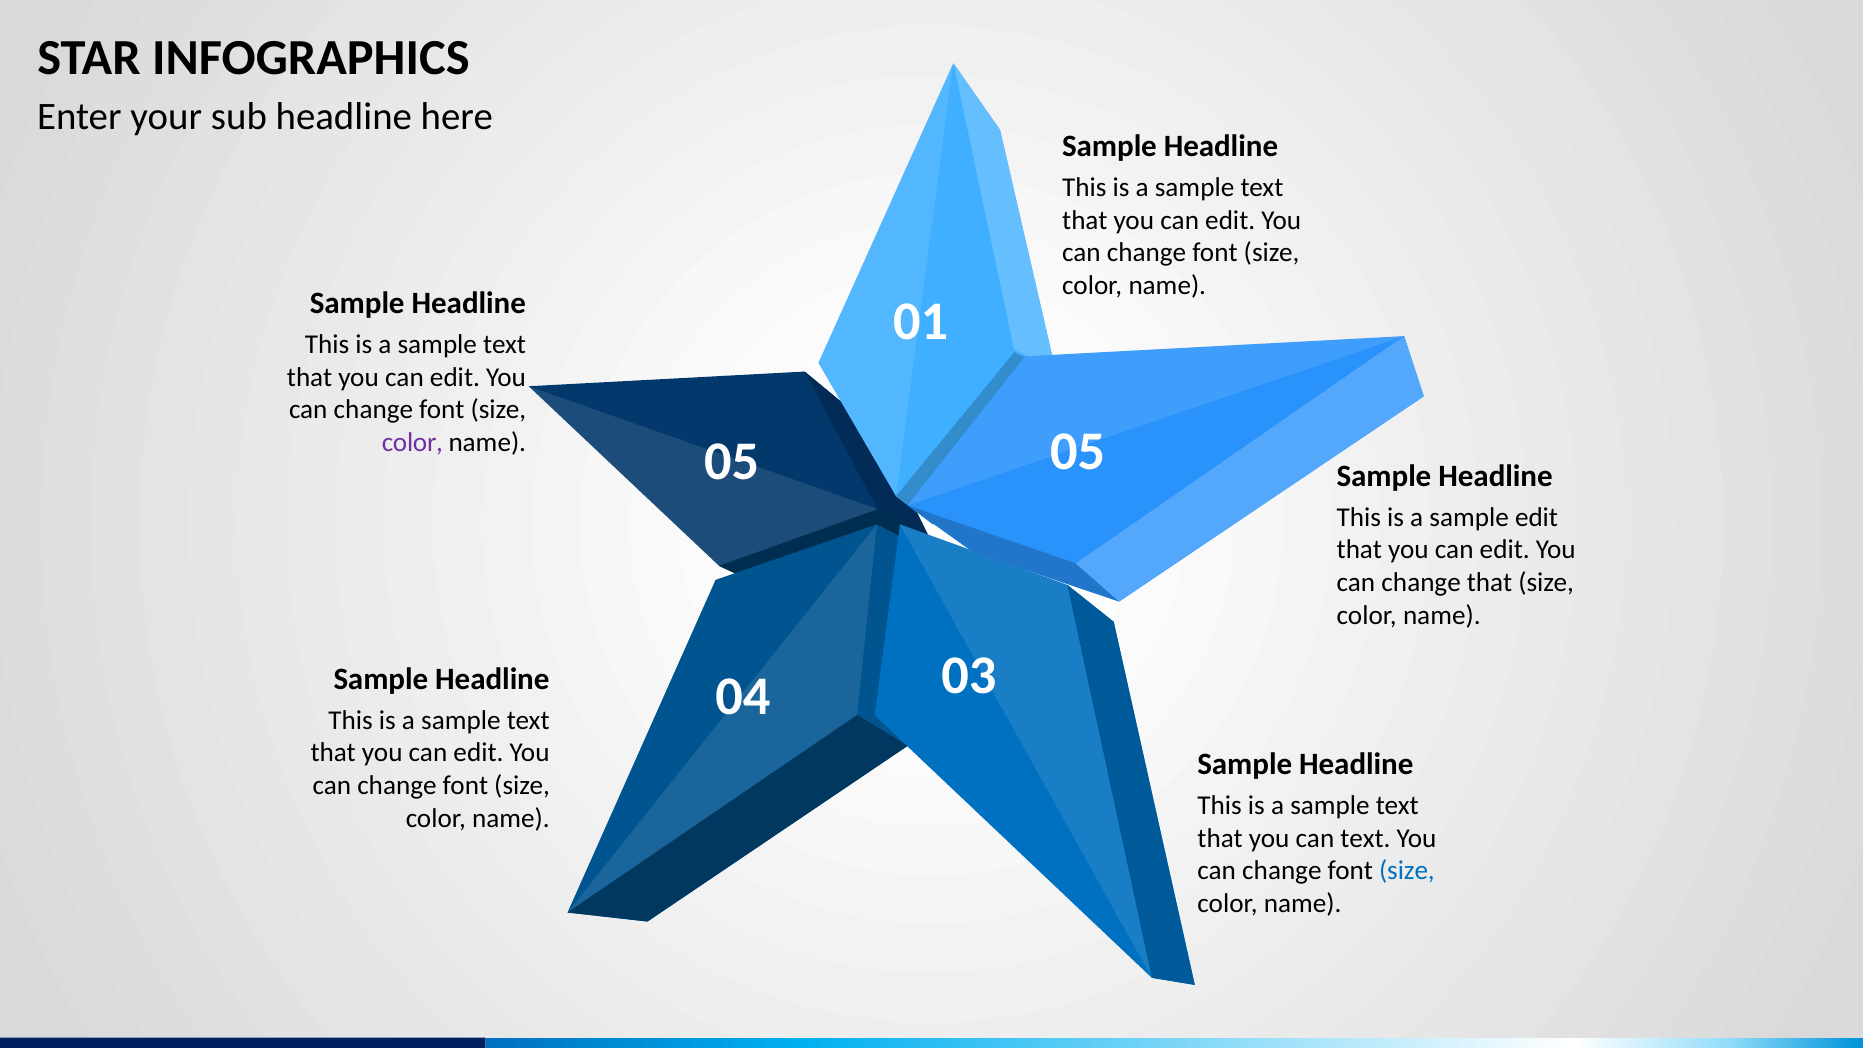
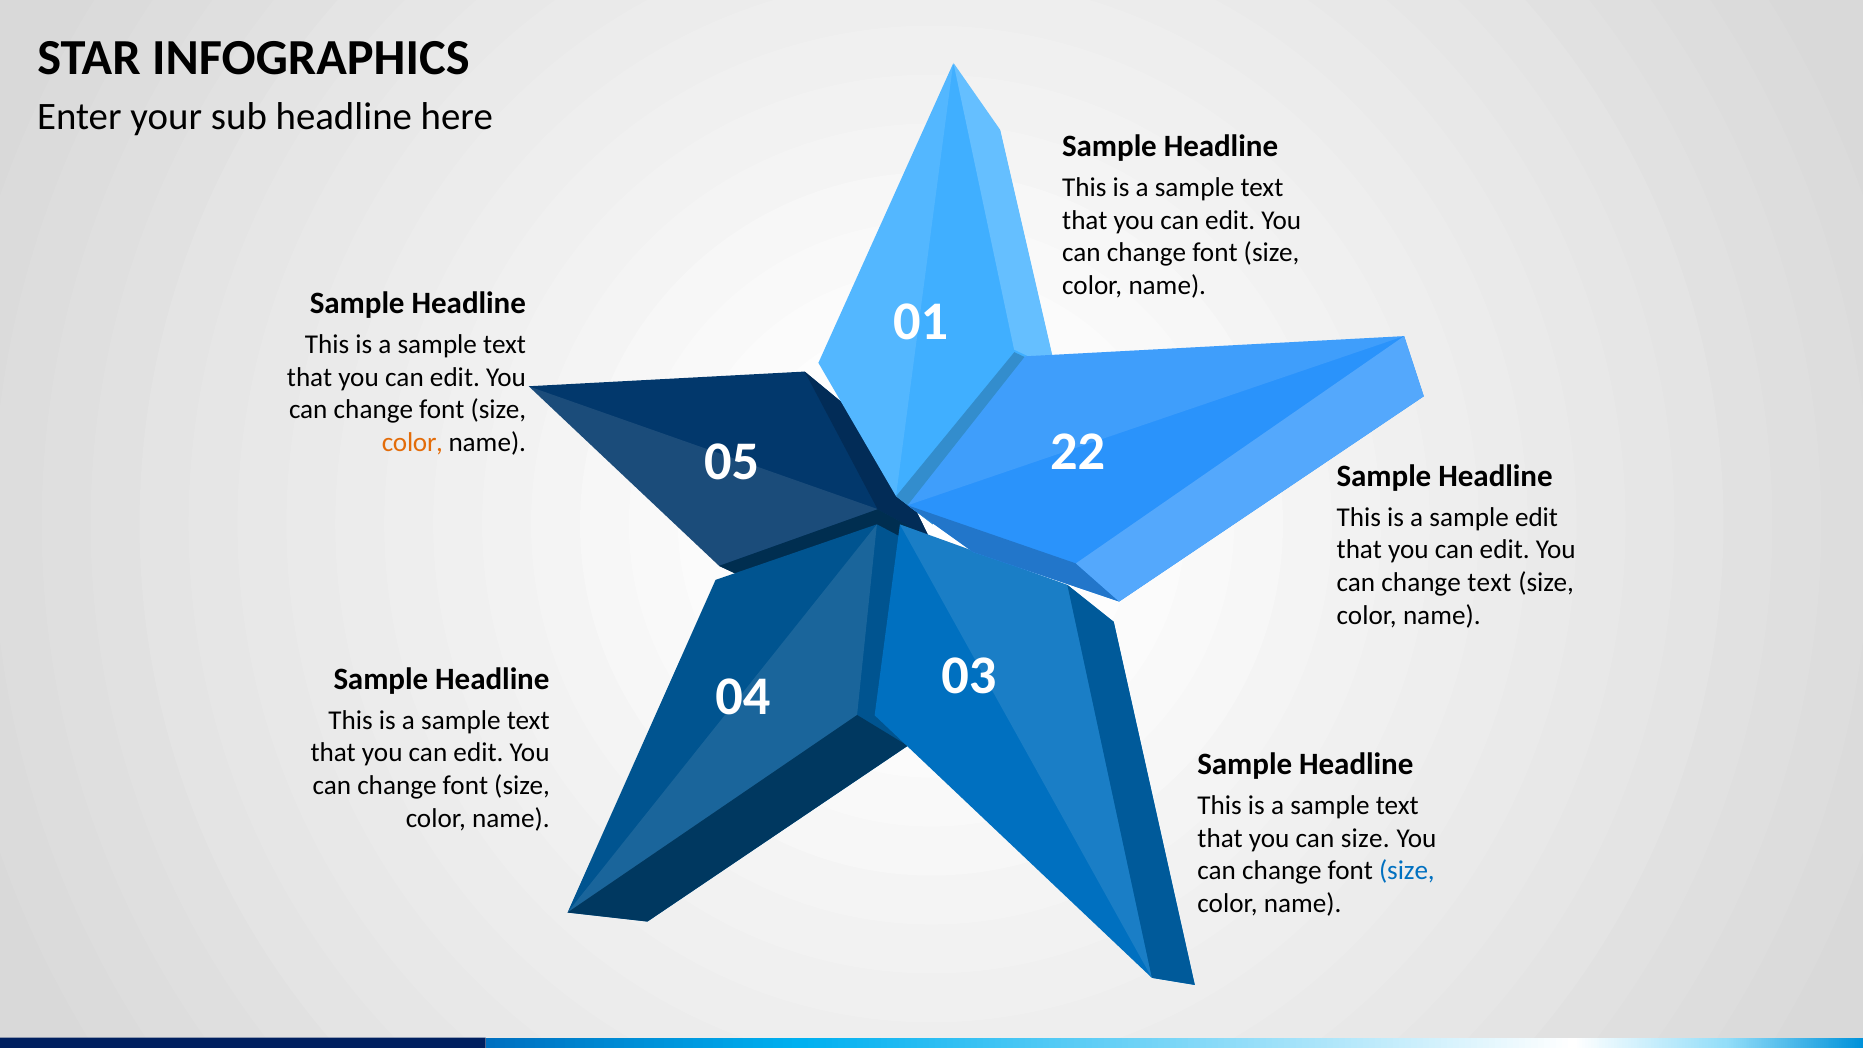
color colour: purple -> orange (412, 443)
05 05: 05 -> 22 (1078, 452)
that: that -> text (1489, 583)
can text: text -> size (1365, 838)
